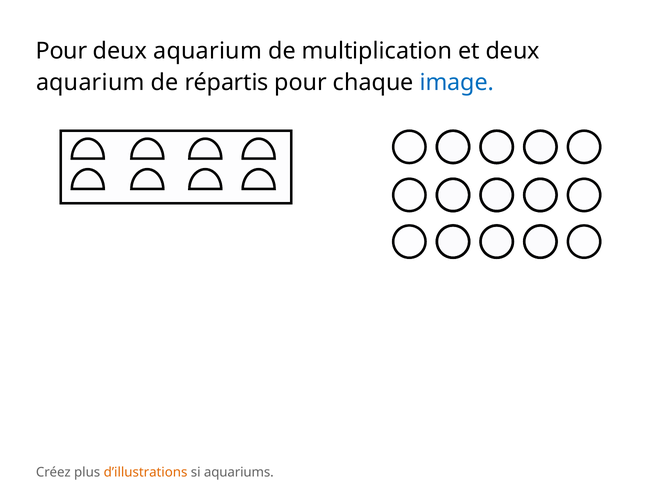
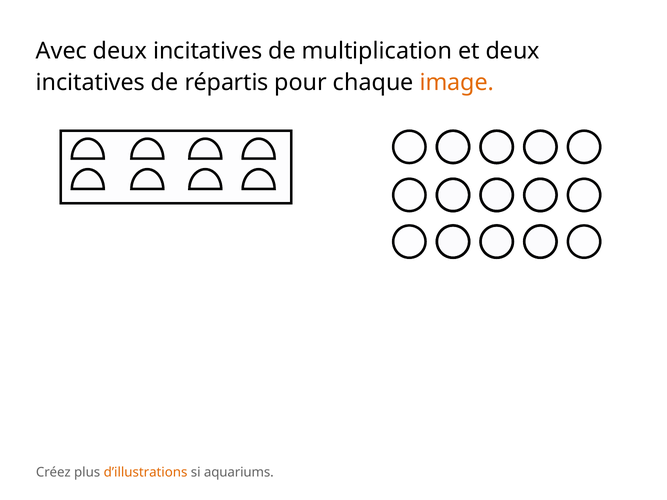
Pour: Pour -> Avec (61, 51)
aquarium: aquarium -> incitatives (208, 51)
aquarium: aquarium -> incitatives (90, 83)
image colour: blue -> orange (457, 83)
